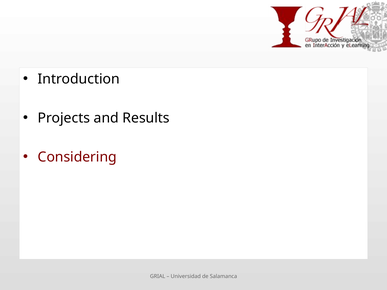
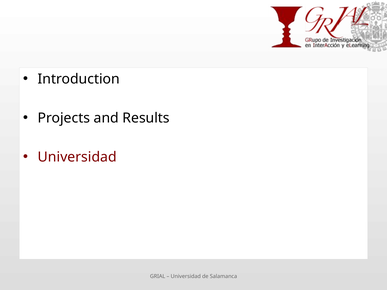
Considering: Considering -> Universidad (77, 157)
